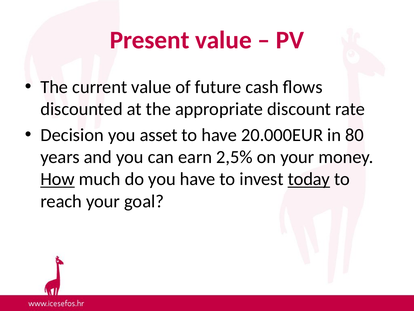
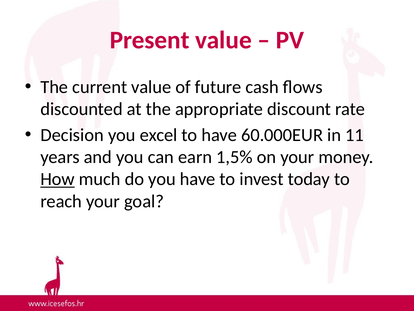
asset: asset -> excel (159, 135)
20.000EUR: 20.000EUR -> 60.000EUR (282, 135)
80: 80 -> 11 (355, 135)
2,5%: 2,5% -> 1,5% (234, 157)
today underline: present -> none (309, 179)
